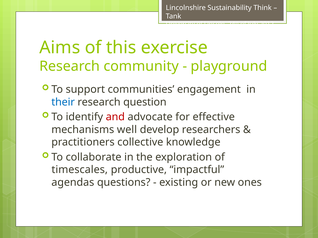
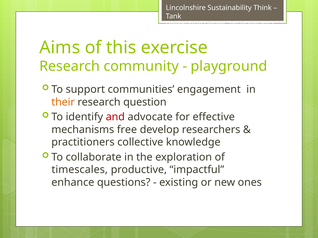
their colour: blue -> orange (63, 102)
well: well -> free (127, 130)
agendas: agendas -> enhance (73, 183)
